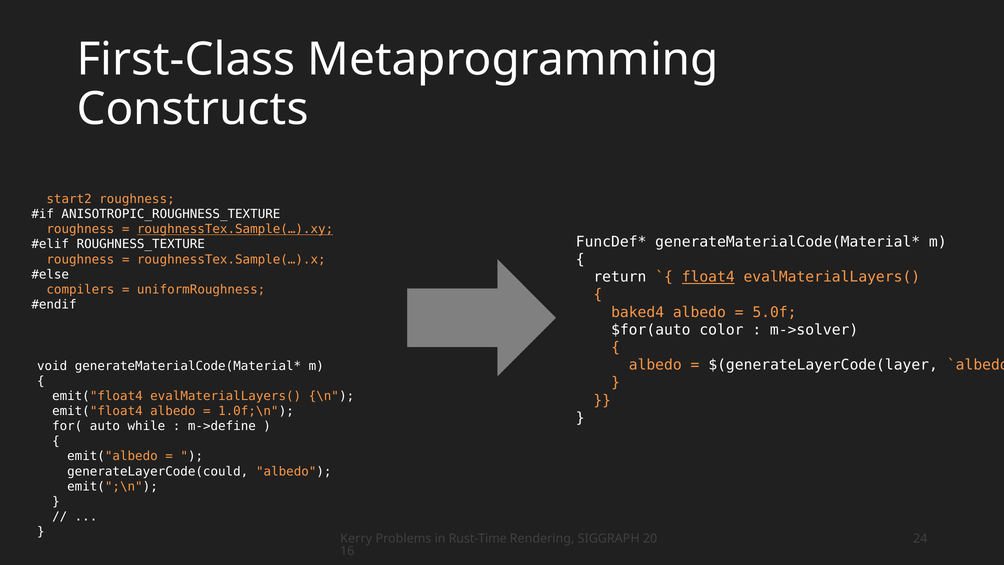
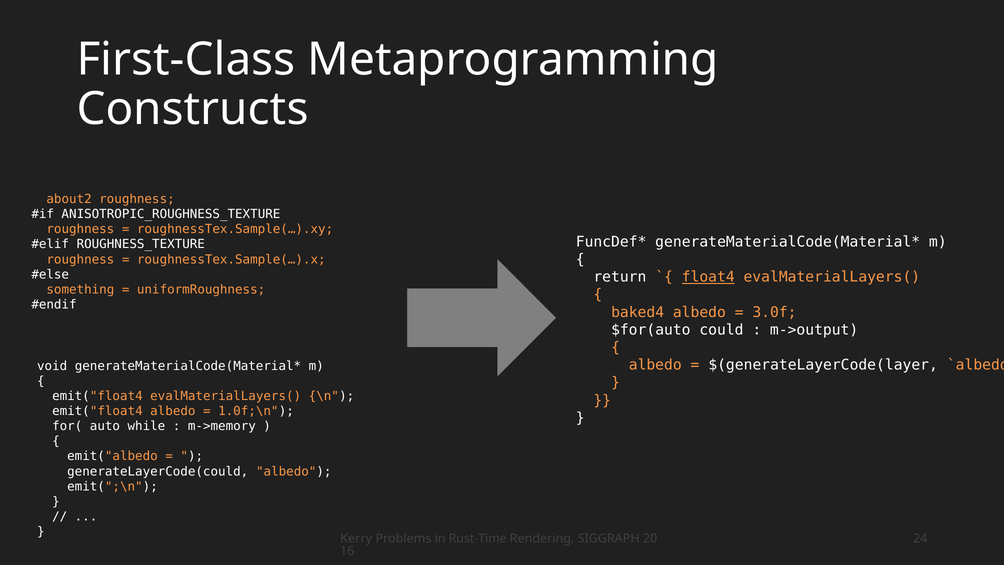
start2: start2 -> about2 (69, 199)
roughnessTex.Sample(…).xy underline: present -> none (235, 229)
compilers: compilers -> something (80, 289)
5.0f: 5.0f -> 3.0f (774, 312)
color: color -> could (721, 330)
m->solver: m->solver -> m->output (814, 330)
m->define: m->define -> m->memory (222, 426)
